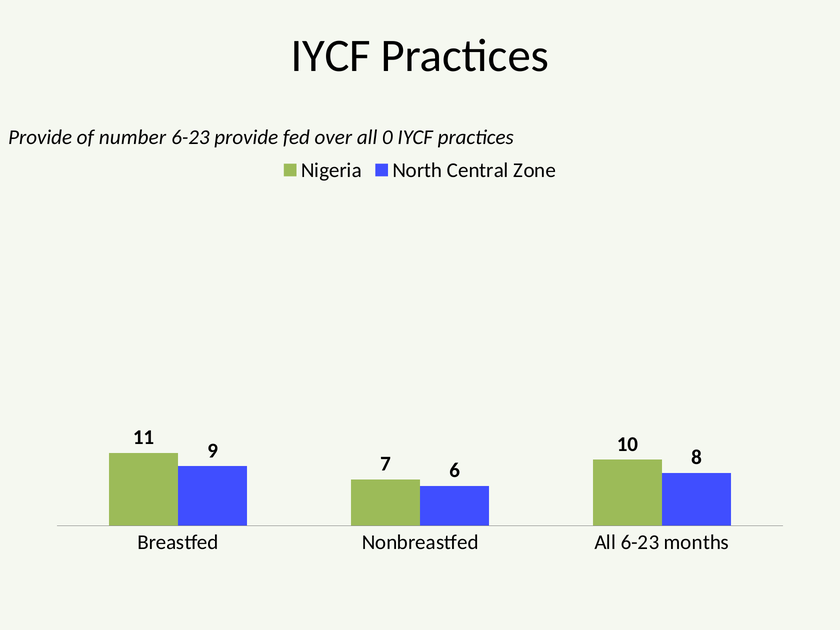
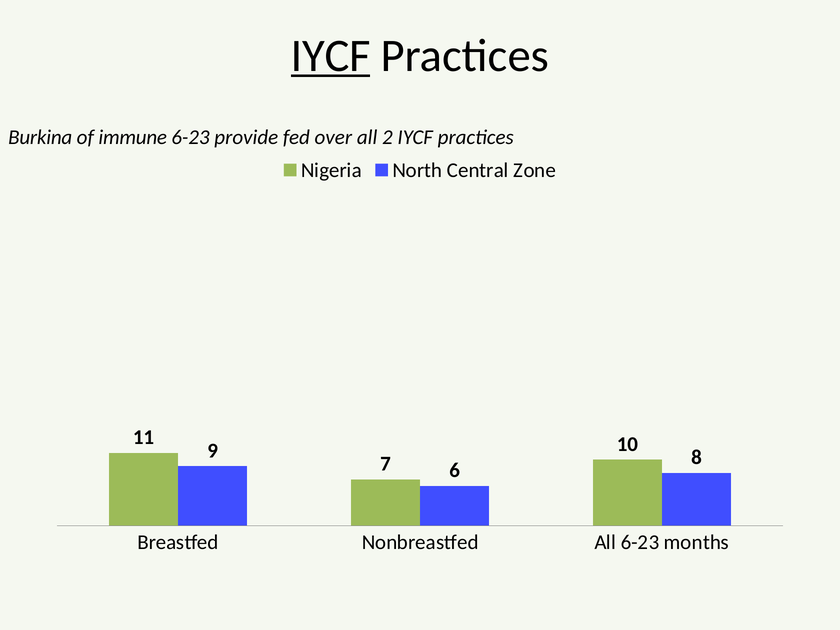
IYCF underline: none -> present (331, 56)
Provide: Provide -> Burkina (40, 137)
number: number -> immune (133, 137)
0: 0 -> 2 (387, 137)
